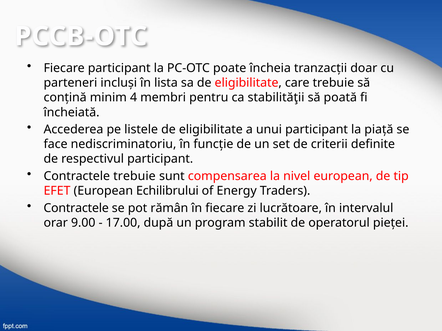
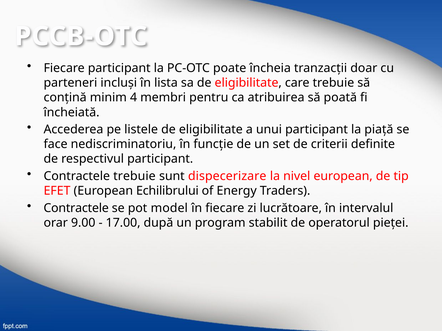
stabilităţii: stabilităţii -> atribuirea (276, 98)
compensarea: compensarea -> dispecerizare (227, 176)
rămân: rămân -> model (169, 208)
